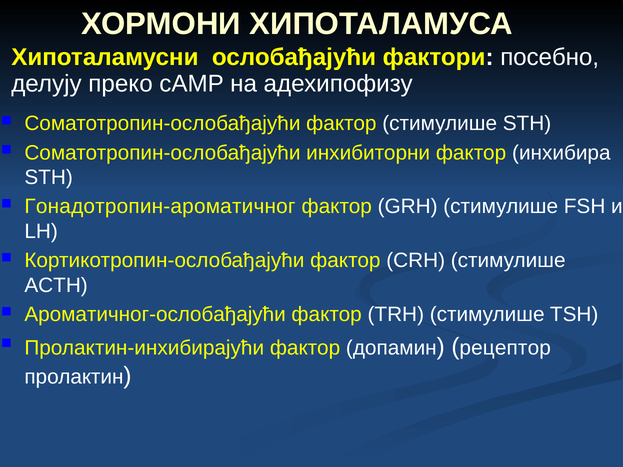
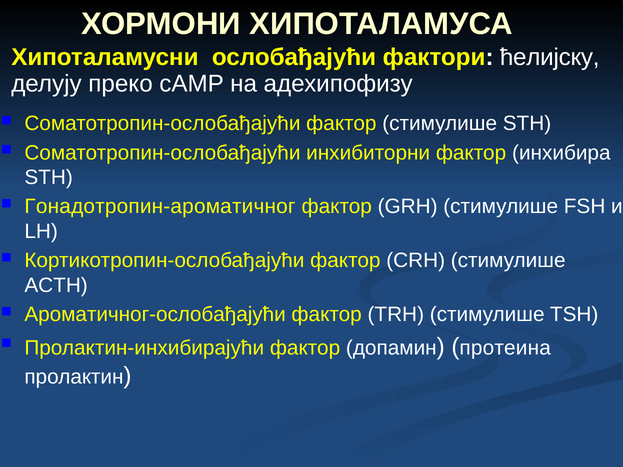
посебно: посебно -> ћелијску (550, 58)
рецептор: рецептор -> протеина (505, 348)
